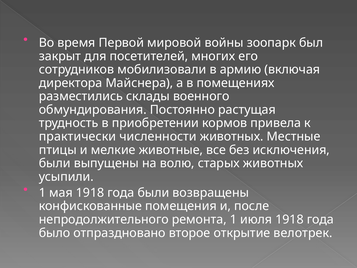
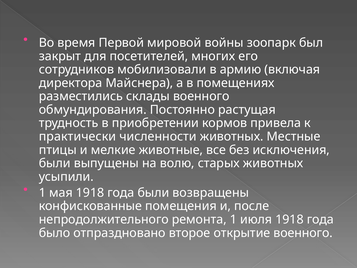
открытие велотрек: велотрек -> военного (303, 233)
